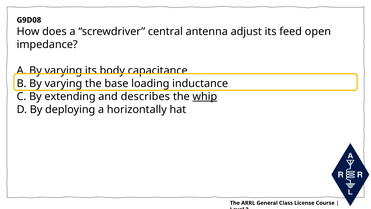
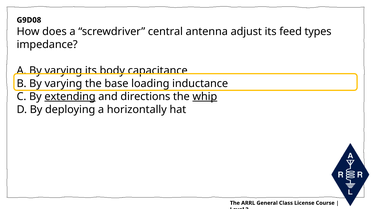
open: open -> types (318, 31)
extending underline: none -> present (70, 96)
describes: describes -> directions (145, 96)
